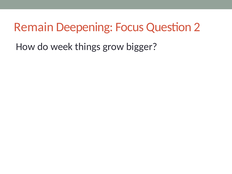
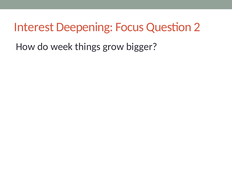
Remain: Remain -> Interest (34, 27)
